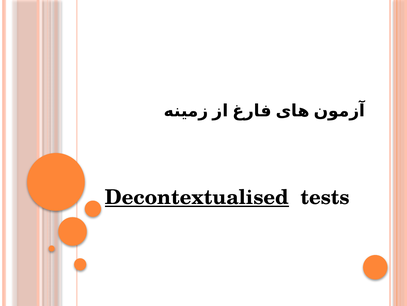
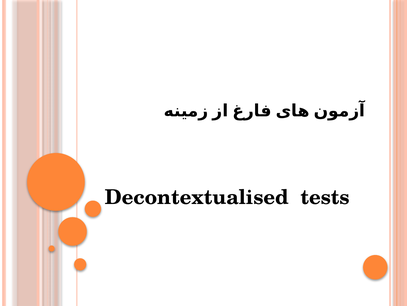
Decontextualised underline: present -> none (197, 197)
